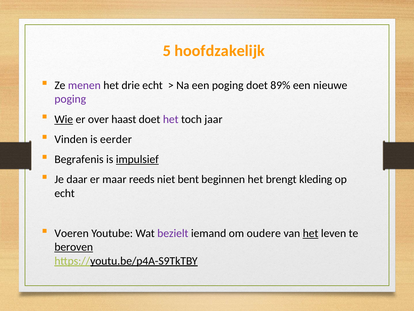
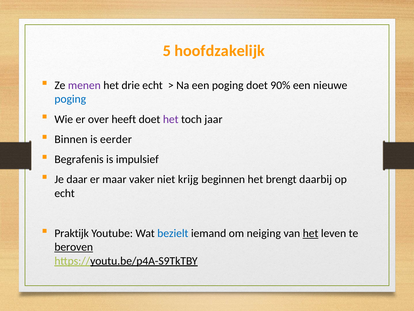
89%: 89% -> 90% (280, 85)
poging colour: purple -> blue (70, 99)
Wie underline: present -> none (64, 119)
haast: haast -> heeft (124, 119)
Vinden: Vinden -> Binnen (71, 139)
impulsief underline: present -> none (137, 159)
reeds: reeds -> vaker (142, 179)
bent: bent -> krijg (188, 179)
kleding: kleding -> daarbij (316, 179)
Voeren: Voeren -> Praktijk (72, 233)
bezielt colour: purple -> blue (173, 233)
oudere: oudere -> neiging (264, 233)
